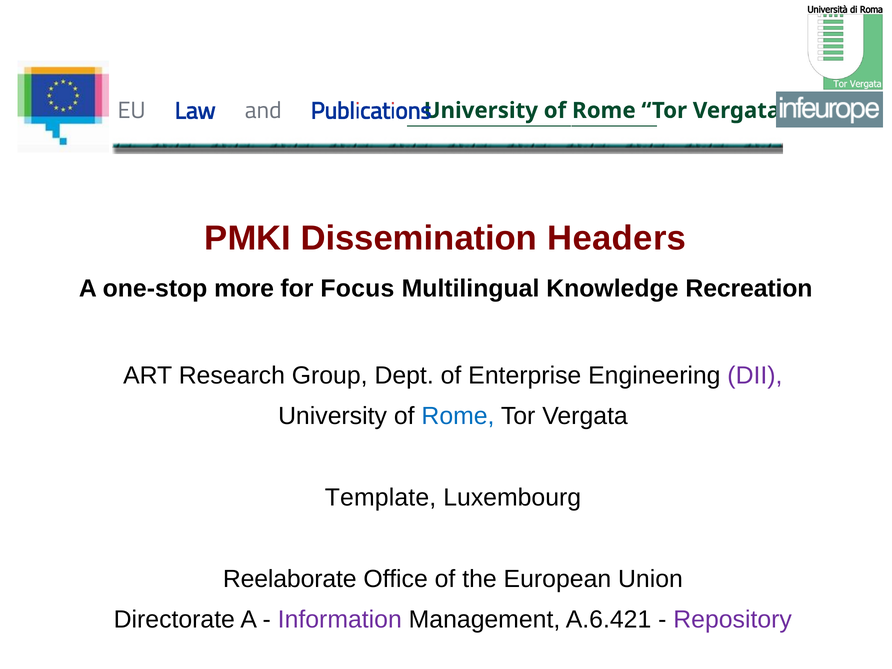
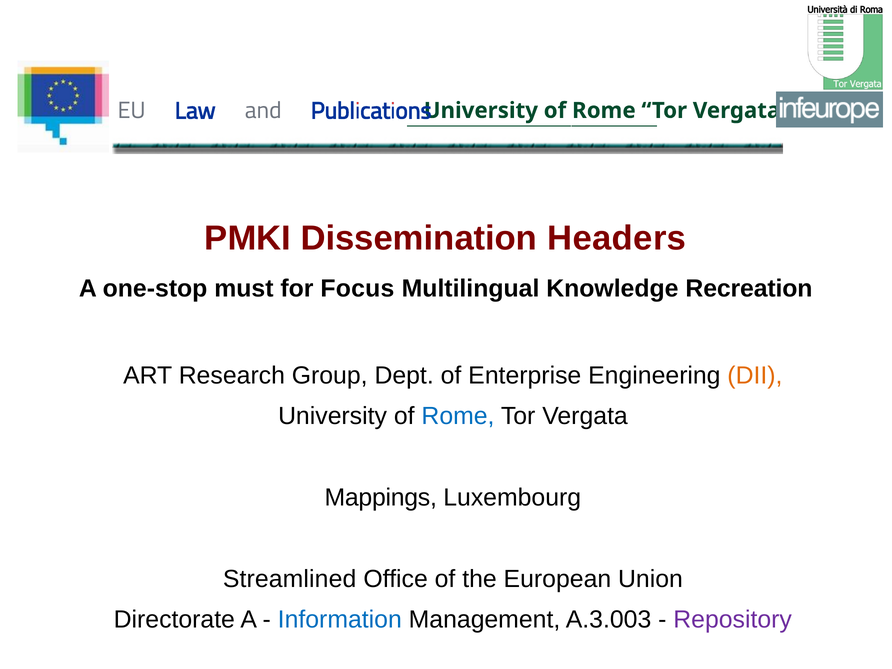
more: more -> must (244, 288)
DII colour: purple -> orange (755, 376)
Template: Template -> Mappings (381, 498)
Reelaborate: Reelaborate -> Streamlined (290, 579)
Information colour: purple -> blue (340, 620)
A.6.421: A.6.421 -> A.3.003 (609, 620)
